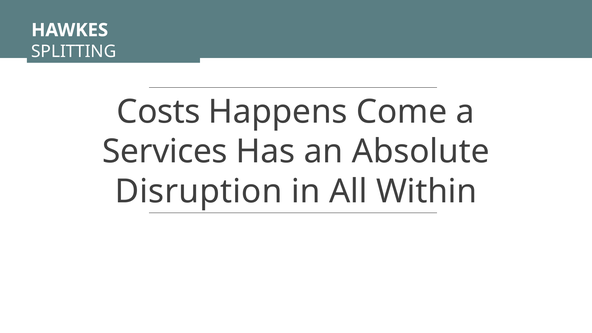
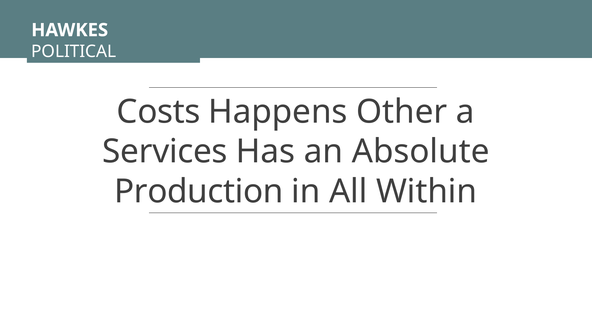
SPLITTING: SPLITTING -> POLITICAL (74, 51)
Come: Come -> Other (402, 112)
Disruption: Disruption -> Production (199, 192)
